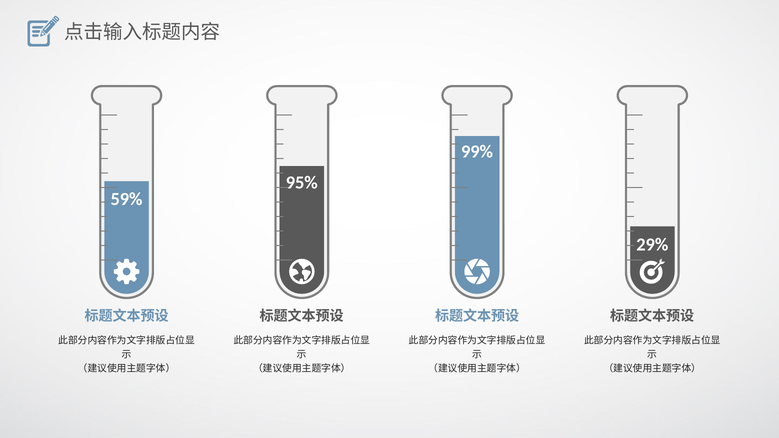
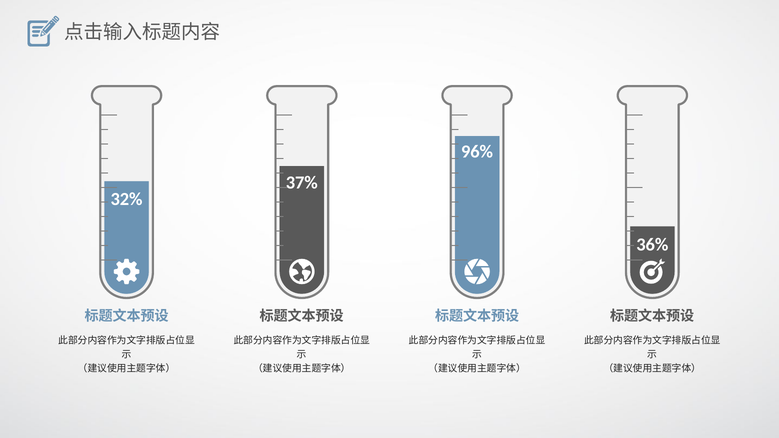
99%: 99% -> 96% (477, 152)
95%: 95% -> 37% (302, 183)
59%: 59% -> 32% (126, 199)
29%: 29% -> 36% (652, 245)
